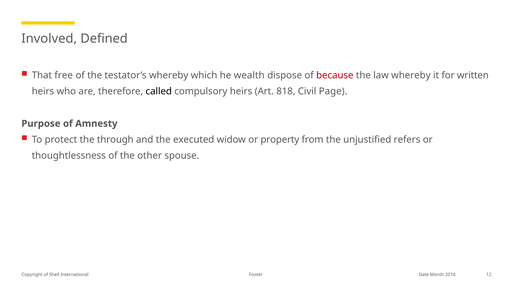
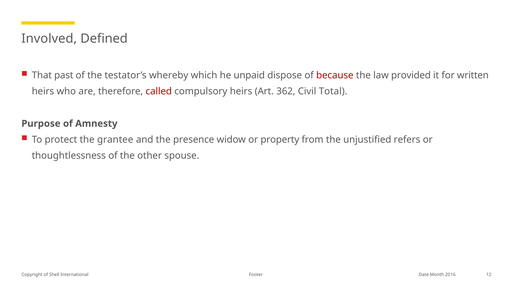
free: free -> past (64, 75)
wealth: wealth -> unpaid (249, 75)
law whereby: whereby -> provided (411, 75)
called colour: black -> red (159, 92)
818: 818 -> 362 (286, 92)
Page: Page -> Total (333, 92)
through: through -> grantee (115, 140)
executed: executed -> presence (194, 140)
